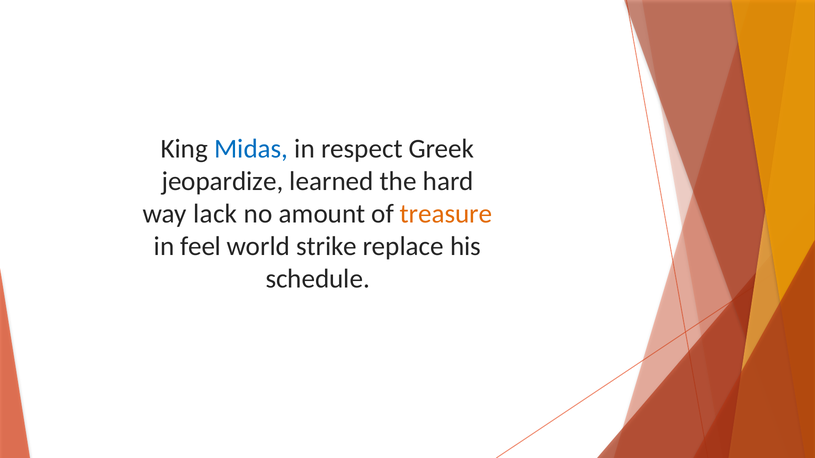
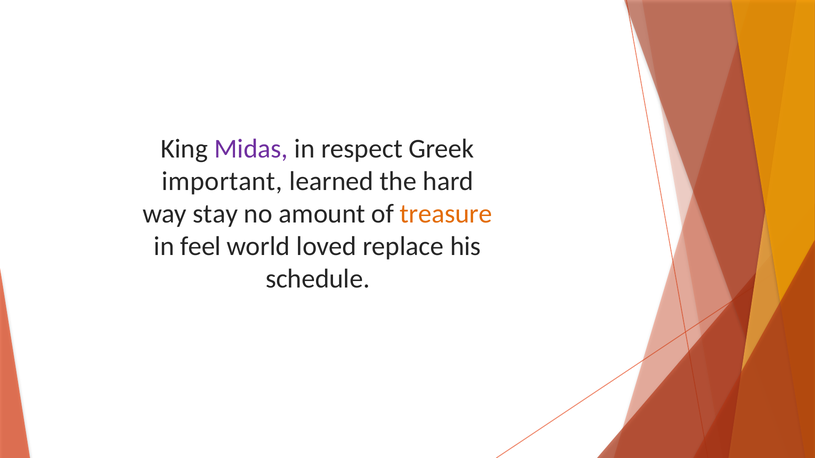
Midas colour: blue -> purple (251, 149)
jeopardize: jeopardize -> important (222, 181)
lack: lack -> stay (215, 214)
strike: strike -> loved (327, 247)
